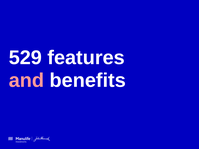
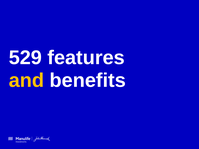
and colour: pink -> yellow (26, 80)
